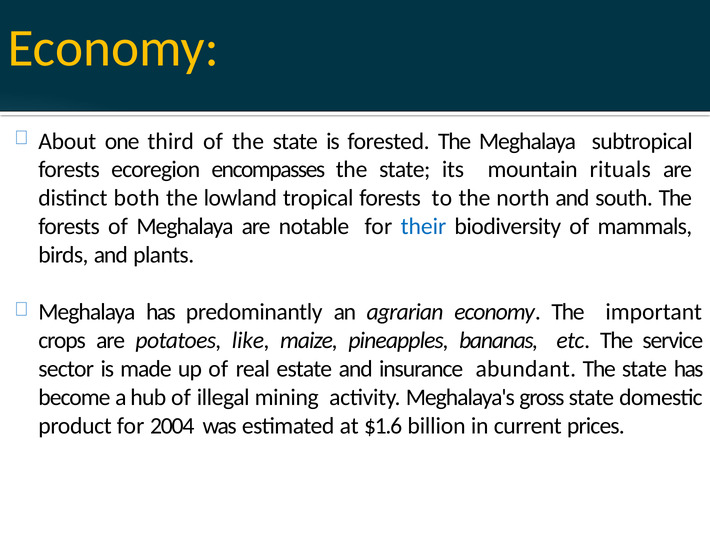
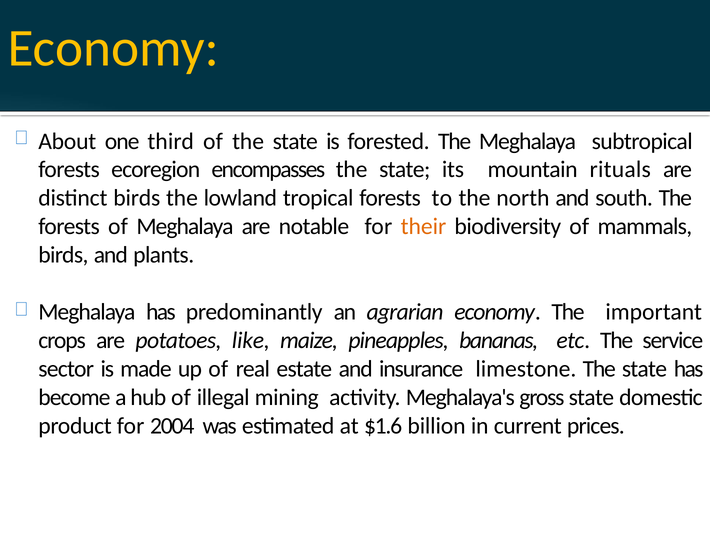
distinct both: both -> birds (137, 198)
their colour: blue -> orange (423, 226)
abundant: abundant -> limestone (526, 369)
